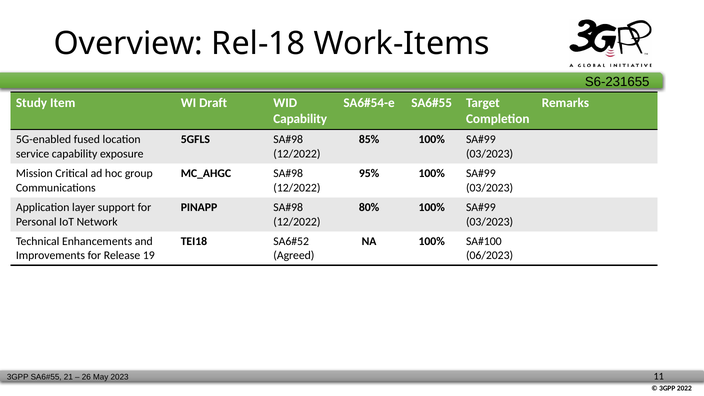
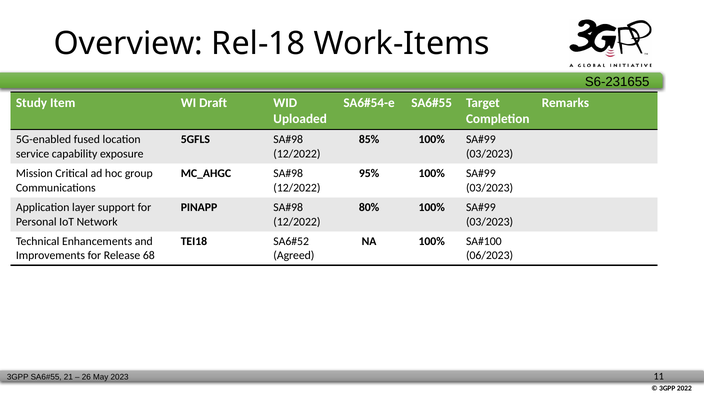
Capability: Capability -> Uploaded (300, 119)
19: 19 -> 68 (149, 256)
